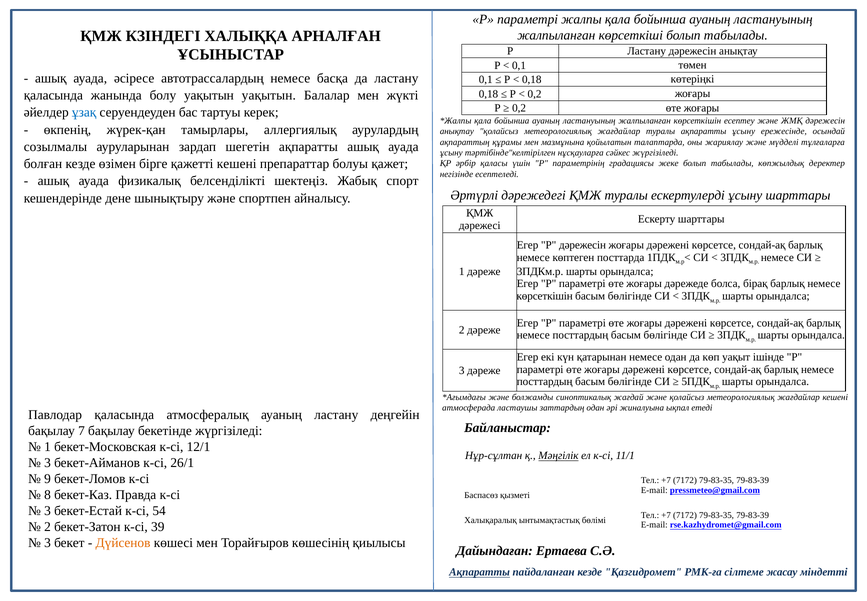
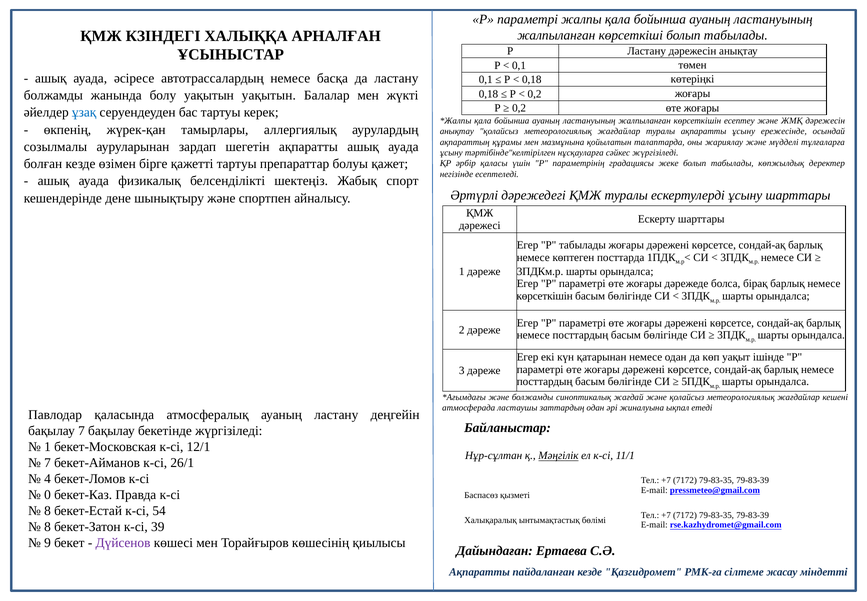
қаласында: қаласында -> болжамды (53, 95)
қажетті кешені: кешені -> тартуы (237, 164)
Р дәрежесін: дәрежесін -> табылады (582, 245)
3: 3 -> 7 (48, 462)
9: 9 -> 4 (48, 478)
8: 8 -> 0 (48, 494)
3: 3 -> 8 (48, 510)
2: 2 -> 8 (48, 526)
3: 3 -> 9 (48, 542)
Дүйсенов colour: orange -> purple (123, 542)
Ақпаратты underline: present -> none (480, 572)
